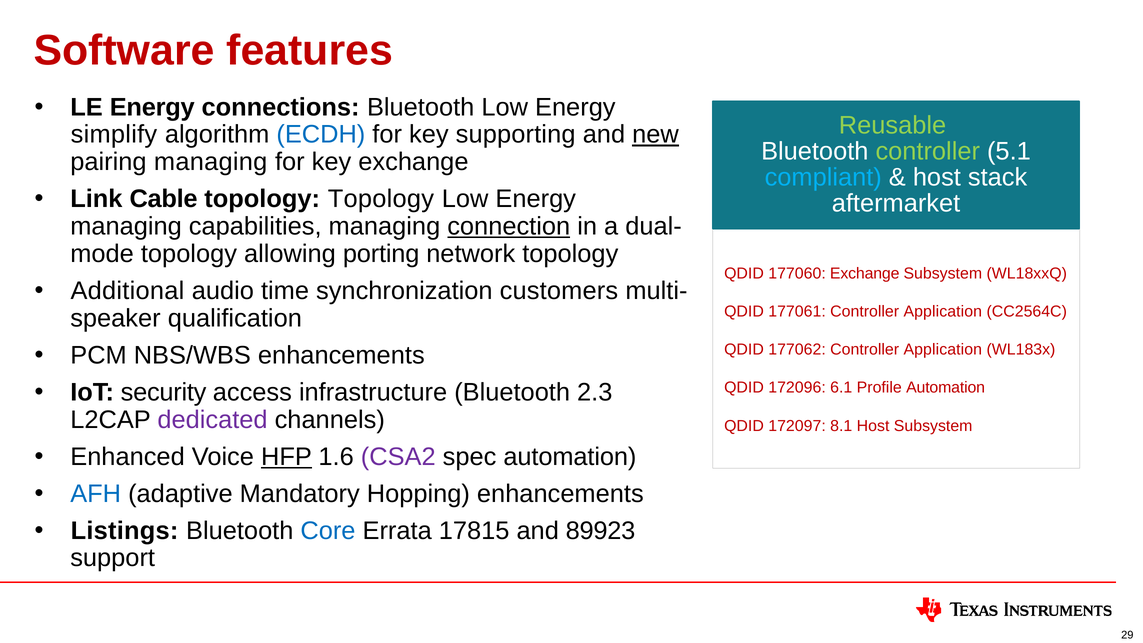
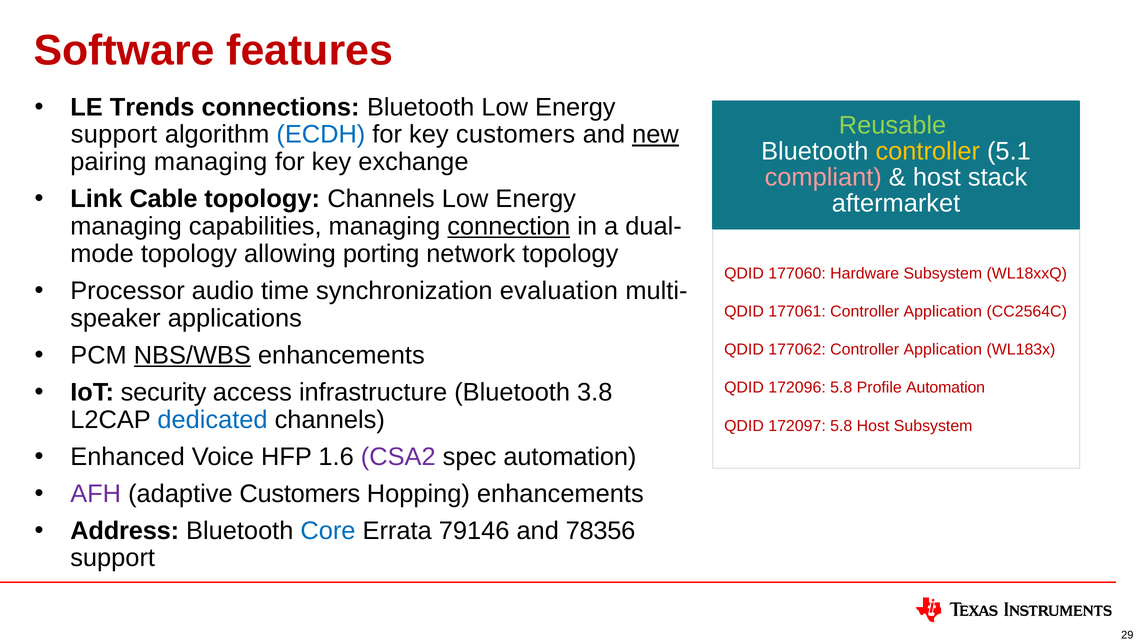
LE Energy: Energy -> Trends (152, 107)
simplify: simplify -> support (114, 135)
key supporting: supporting -> customers (516, 135)
controller colour: light green -> yellow (928, 151)
compliant colour: light blue -> pink (823, 177)
topology Topology: Topology -> Channels (381, 199)
177060 Exchange: Exchange -> Hardware (865, 273)
Additional: Additional -> Processor (128, 291)
customers: customers -> evaluation (559, 291)
qualification: qualification -> applications (235, 318)
NBS/WBS underline: none -> present (192, 355)
2.3: 2.3 -> 3.8 (595, 392)
172096 6.1: 6.1 -> 5.8 (841, 388)
dedicated colour: purple -> blue (212, 420)
172097 8.1: 8.1 -> 5.8 (841, 426)
HFP underline: present -> none (286, 457)
AFH colour: blue -> purple (96, 494)
adaptive Mandatory: Mandatory -> Customers (300, 494)
Listings: Listings -> Address (125, 531)
17815: 17815 -> 79146 (474, 531)
89923: 89923 -> 78356 (601, 531)
